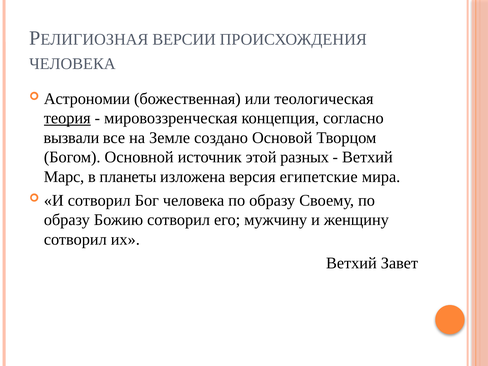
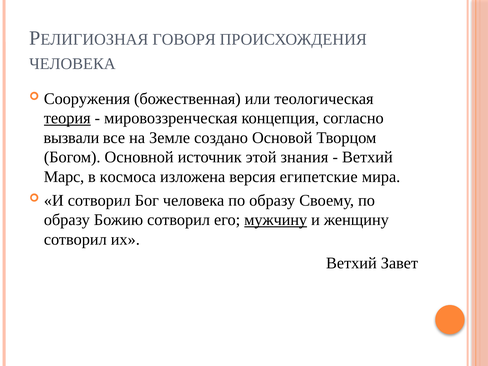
ВЕРСИИ: ВЕРСИИ -> ГОВОРЯ (184, 39)
Астрономии: Астрономии -> Сооружения (87, 99)
разных: разных -> знания (304, 157)
планеты: планеты -> космоса (128, 177)
мужчину underline: none -> present (276, 220)
